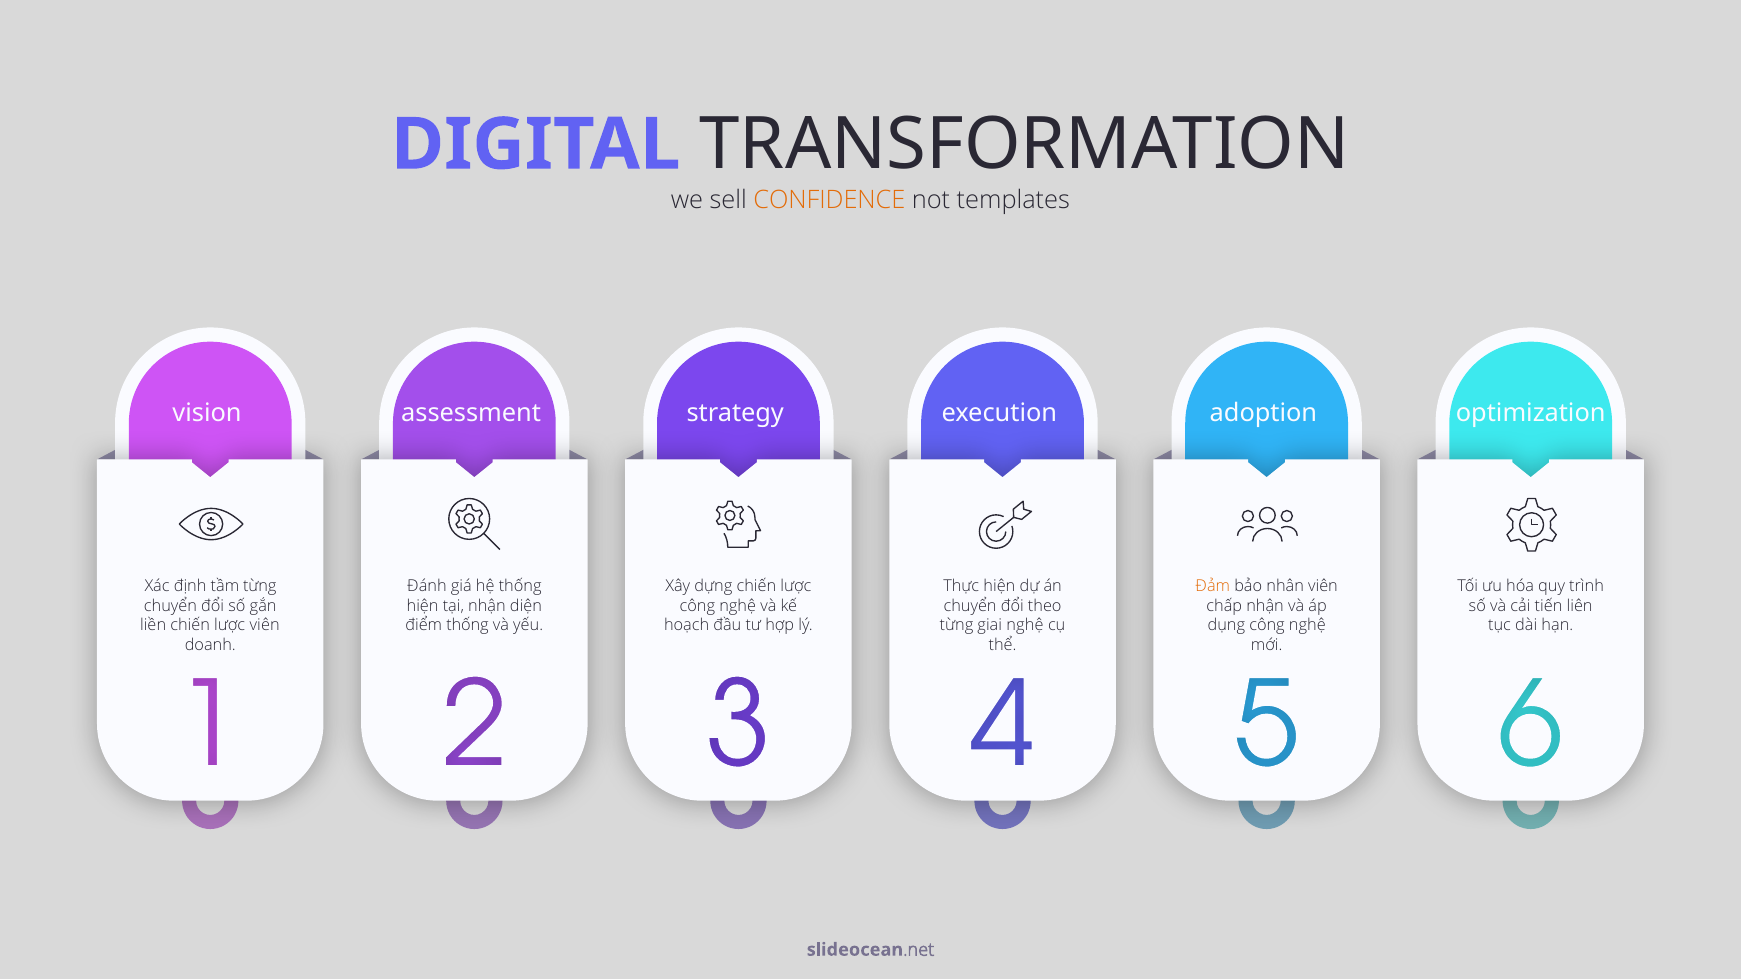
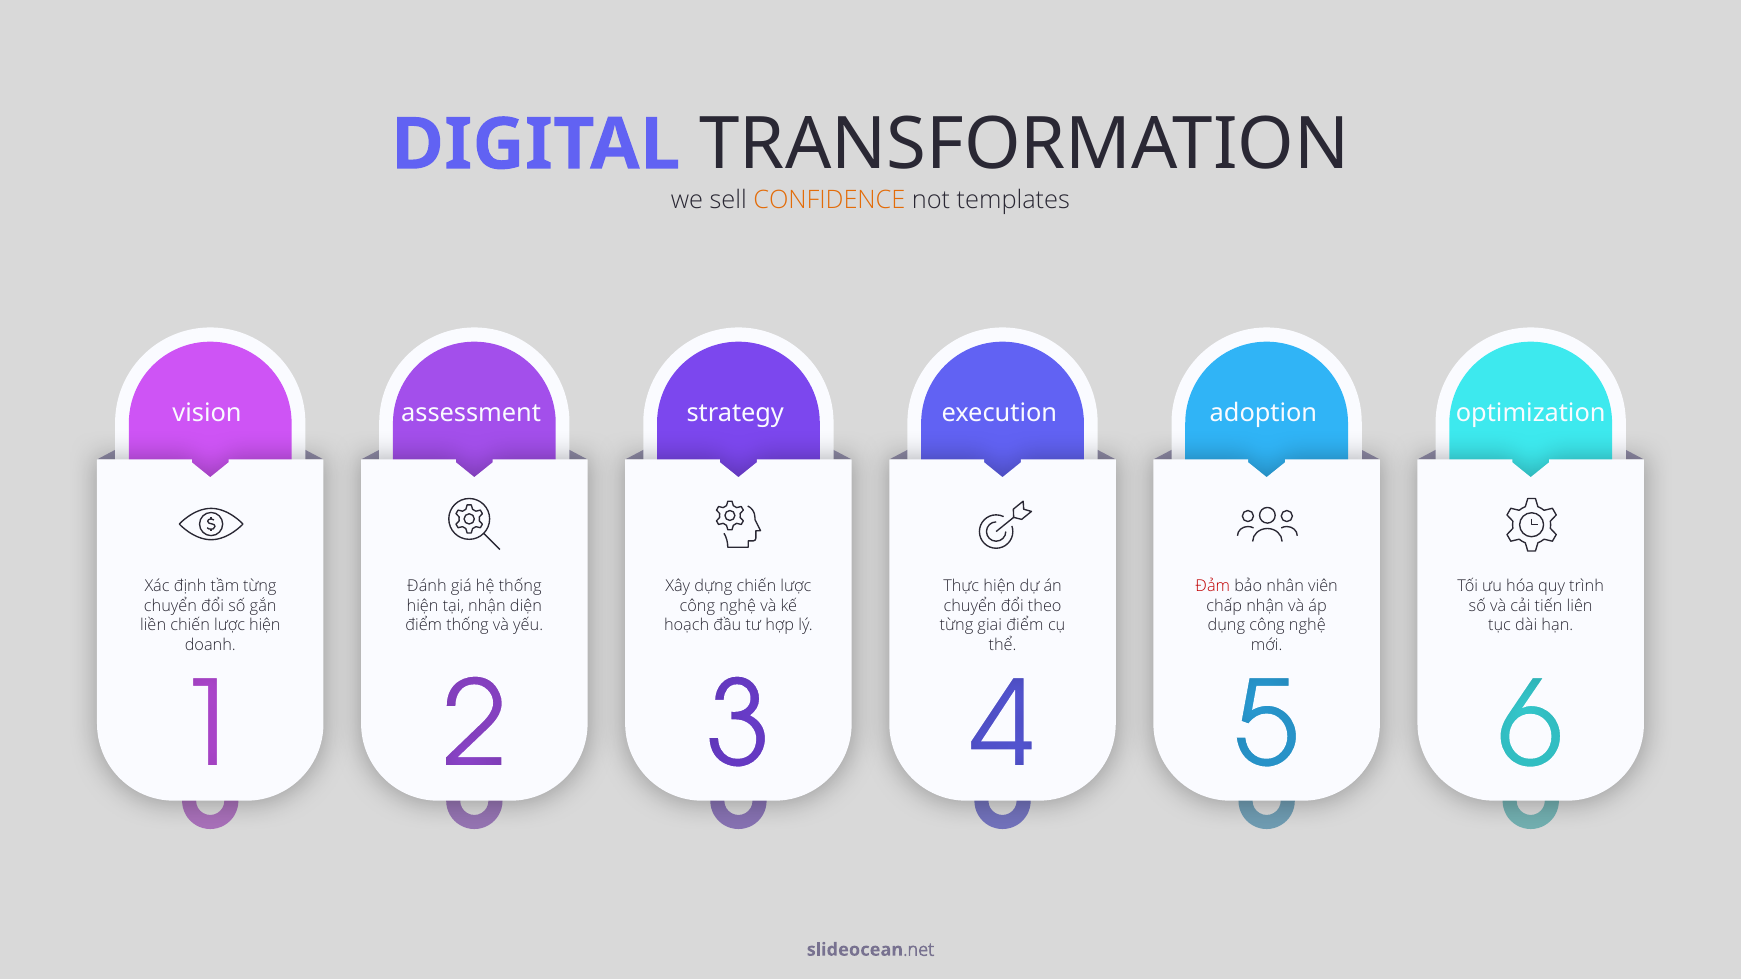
Đảm colour: orange -> red (1213, 586)
lược viên: viên -> hiện (265, 625)
giai nghệ: nghệ -> điểm (1025, 625)
